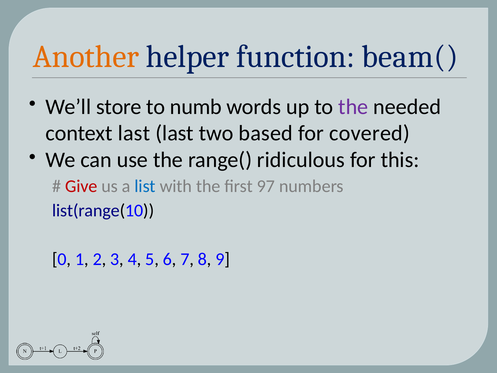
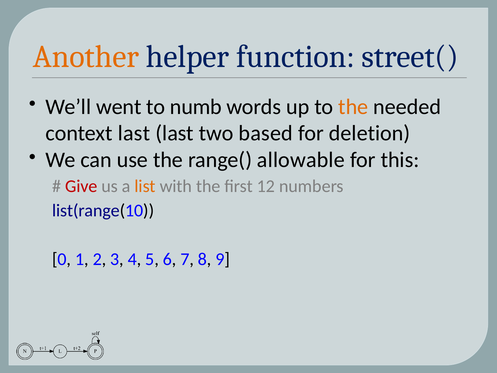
beam(: beam( -> street( (410, 57)
store: store -> went (119, 107)
the colour: purple -> orange (353, 107)
covered: covered -> deletion (370, 133)
ridiculous: ridiculous -> allowable (301, 160)
list colour: blue -> orange (145, 186)
97: 97 -> 12 (266, 186)
